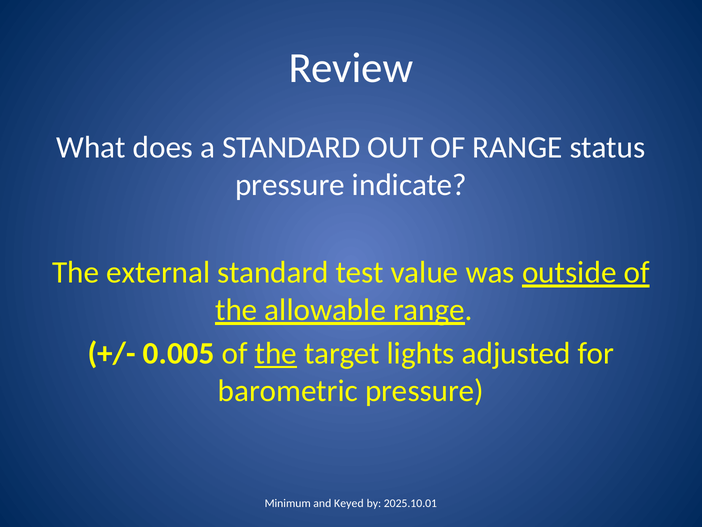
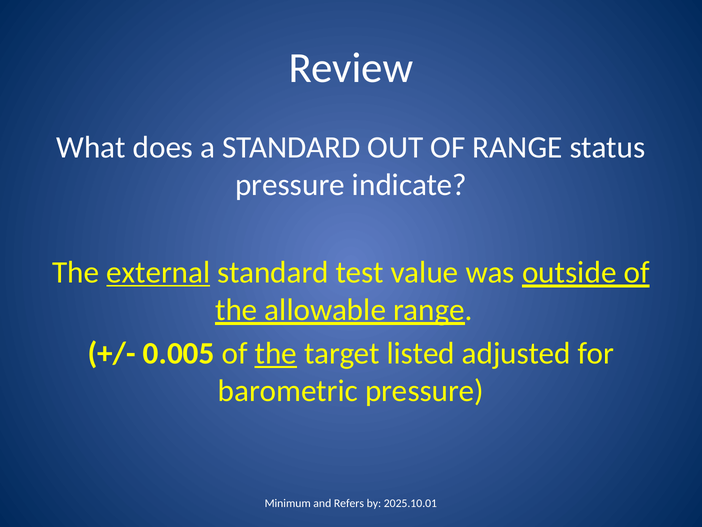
external underline: none -> present (158, 272)
lights: lights -> listed (421, 353)
Keyed: Keyed -> Refers (349, 503)
